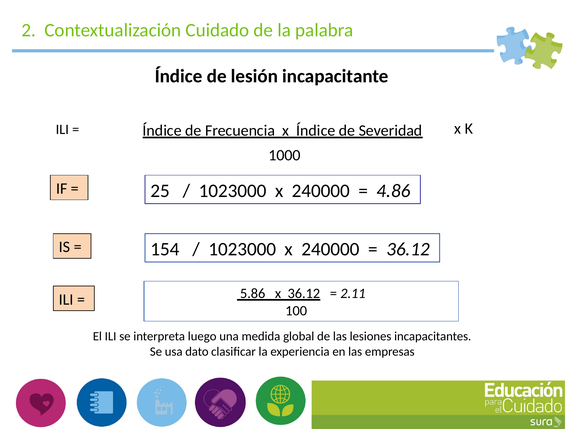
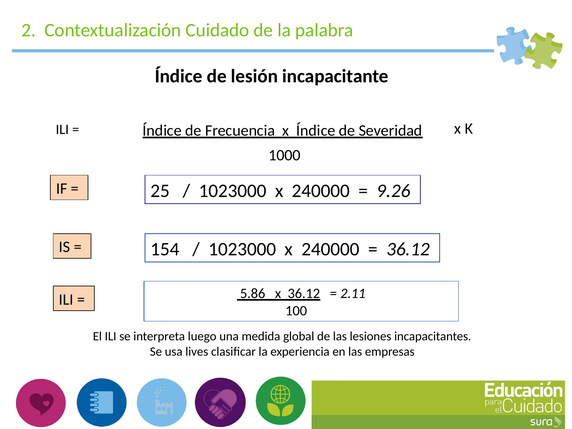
4.86: 4.86 -> 9.26 (394, 191)
dato: dato -> lives (197, 352)
